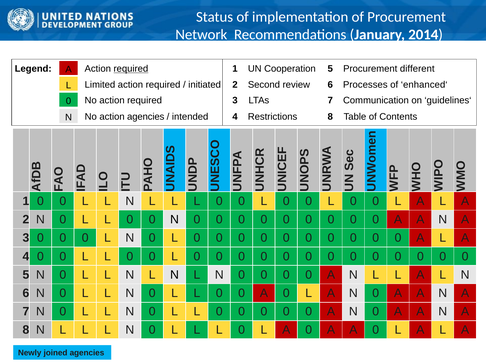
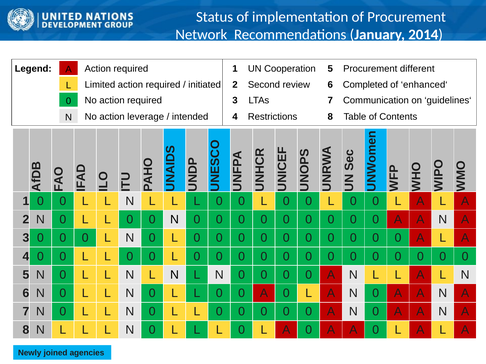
required underline: present -> none (131, 69)
Processes: Processes -> Completed (365, 85)
action agencies: agencies -> leverage (146, 117)
